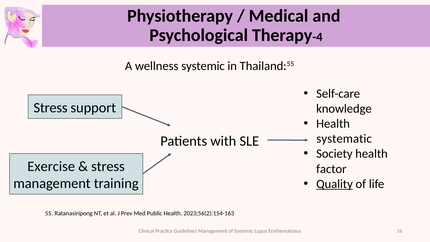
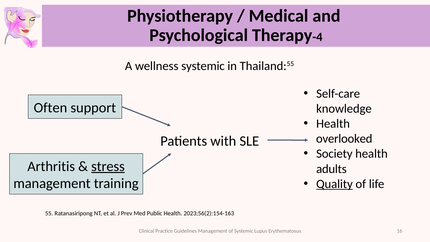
Stress: Stress -> Often (50, 108)
systematic: systematic -> overlooked (344, 139)
Exercise: Exercise -> Arthritis (51, 166)
stress underline: none -> present (108, 166)
factor: factor -> adults (331, 169)
